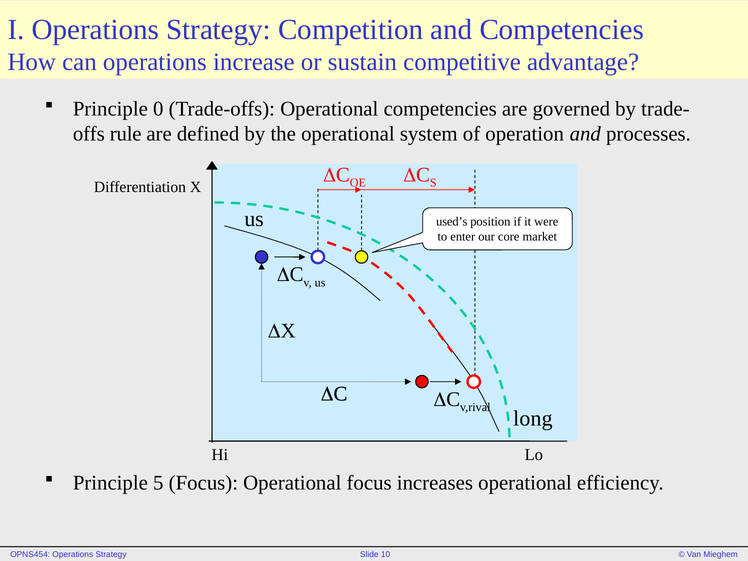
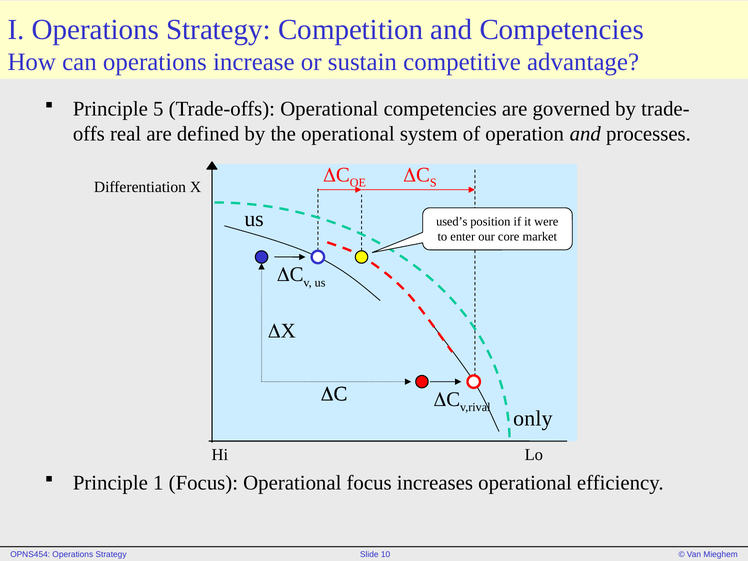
0: 0 -> 5 (158, 109)
rule: rule -> real (126, 134)
long: long -> only (533, 419)
5: 5 -> 1 (158, 483)
